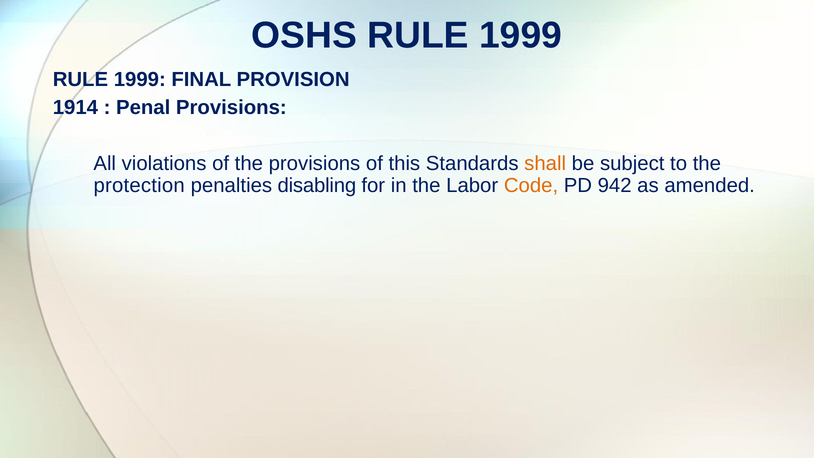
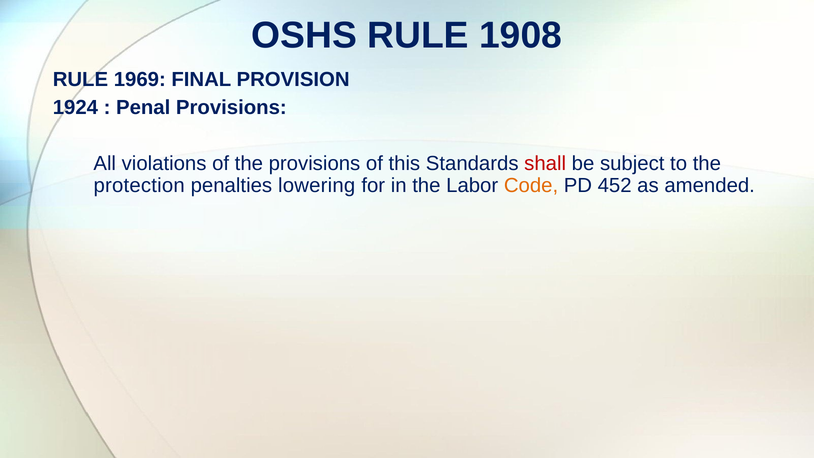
OSHS RULE 1999: 1999 -> 1908 (521, 35)
1999: 1999 -> 1969 (140, 79)
1914: 1914 -> 1924 (75, 108)
shall colour: orange -> red (545, 164)
disabling: disabling -> lowering (317, 186)
942: 942 -> 452 (615, 186)
